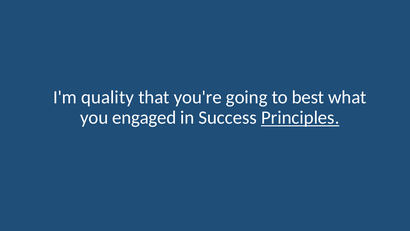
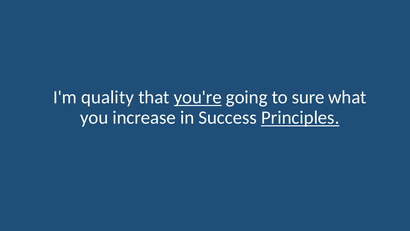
you're underline: none -> present (198, 97)
best: best -> sure (308, 97)
engaged: engaged -> increase (144, 118)
